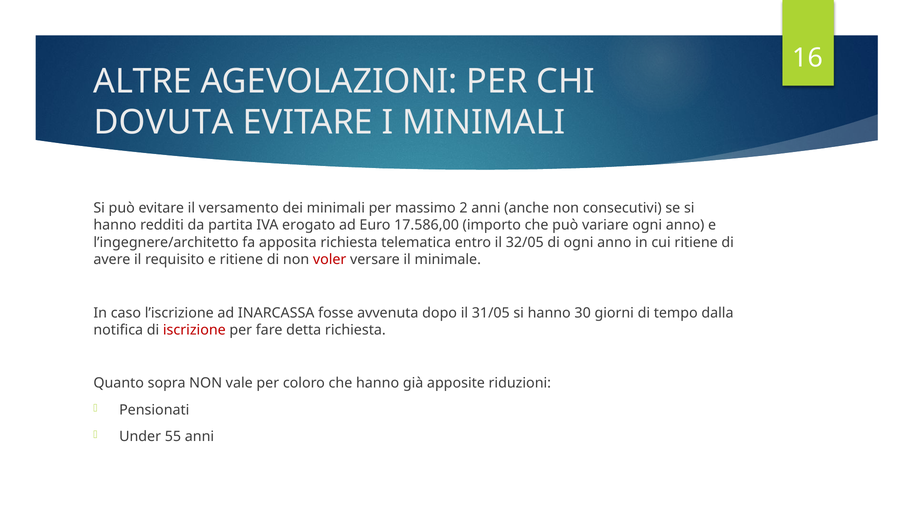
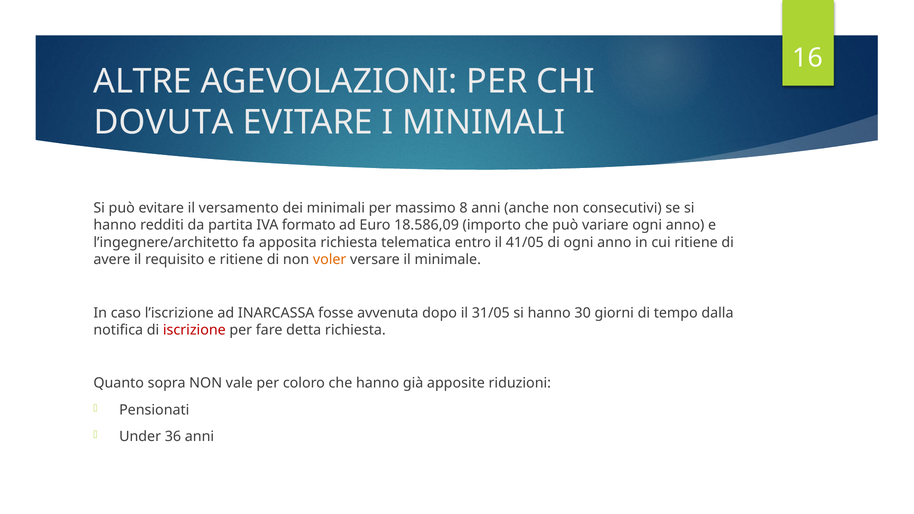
2: 2 -> 8 (463, 208)
erogato: erogato -> formato (309, 225)
17.586,00: 17.586,00 -> 18.586,09 (427, 225)
32/05: 32/05 -> 41/05 (525, 242)
voler colour: red -> orange (330, 260)
55: 55 -> 36 (173, 437)
